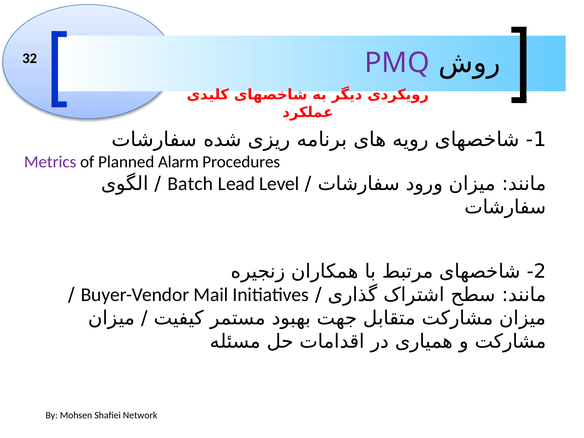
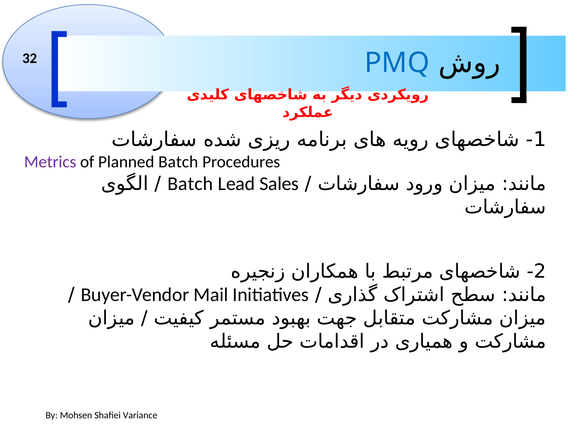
PMQ colour: purple -> blue (397, 63)
Planned Alarm: Alarm -> Batch (178, 162)
Level: Level -> Sales (279, 184)
Network: Network -> Variance (140, 415)
